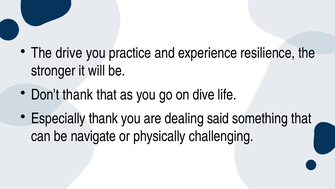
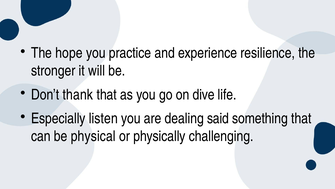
drive: drive -> hope (69, 53)
Especially thank: thank -> listen (103, 118)
navigate: navigate -> physical (93, 136)
